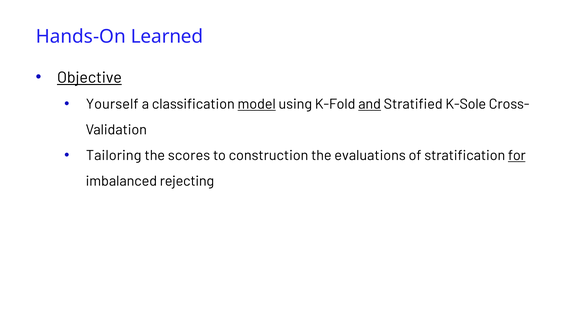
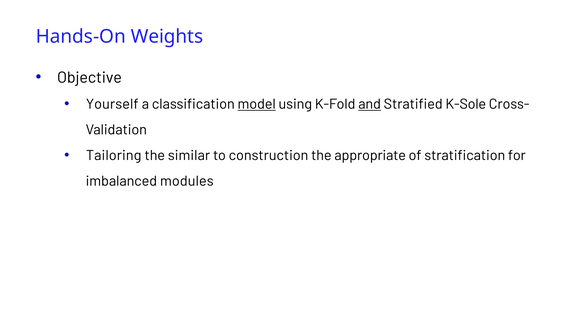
Learned: Learned -> Weights (167, 37)
Objective underline: present -> none (89, 78)
scores: scores -> similar (189, 156)
evaluations: evaluations -> appropriate (370, 156)
for underline: present -> none (517, 156)
rejecting: rejecting -> modules (187, 181)
